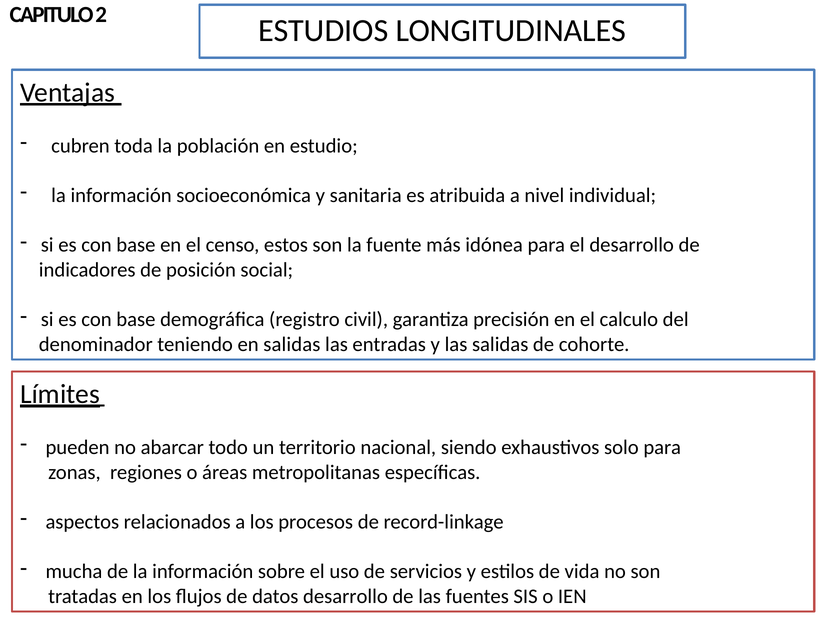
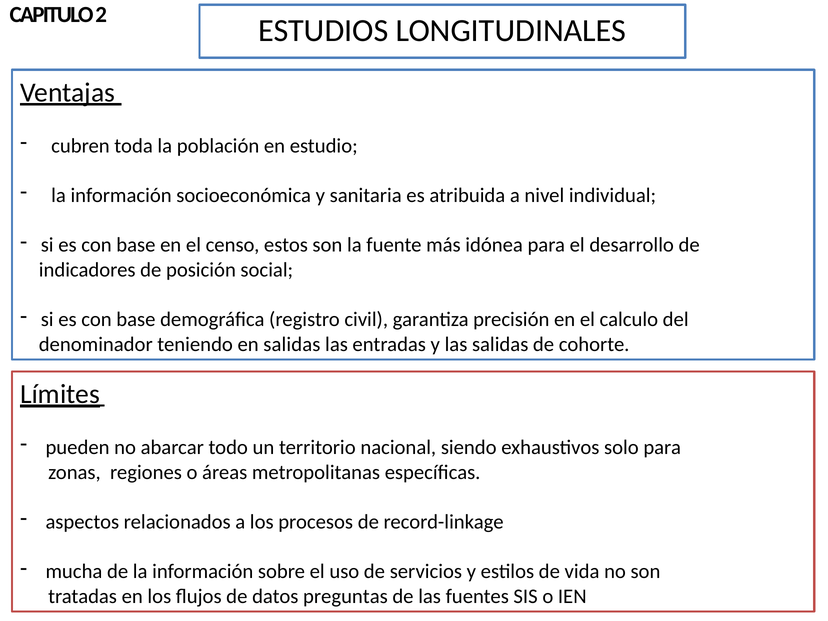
datos desarrollo: desarrollo -> preguntas (345, 596)
